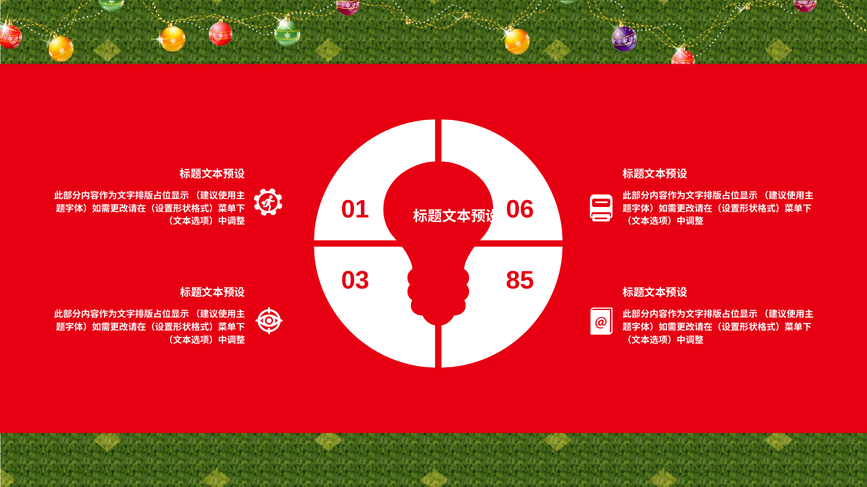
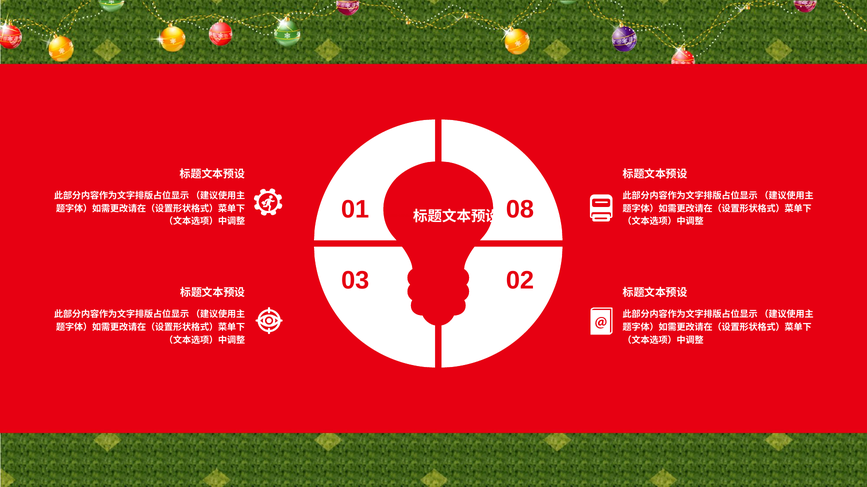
06: 06 -> 08 (520, 210)
85: 85 -> 02 (520, 281)
